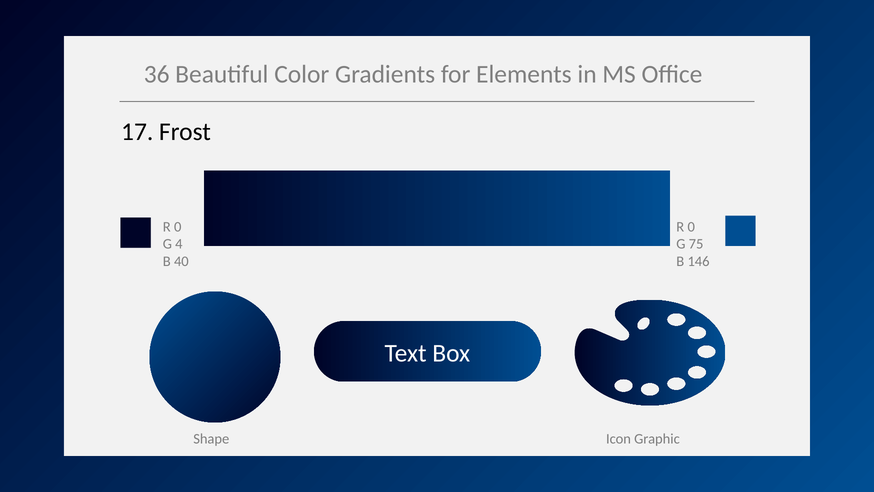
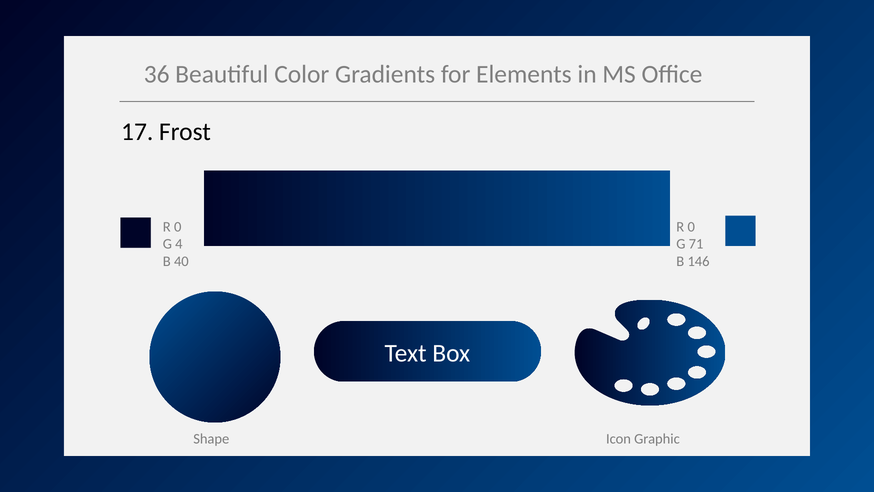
75: 75 -> 71 (696, 244)
